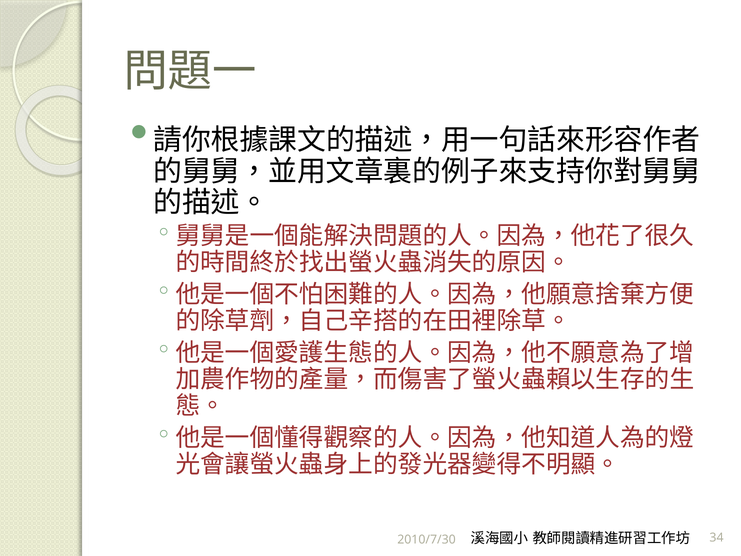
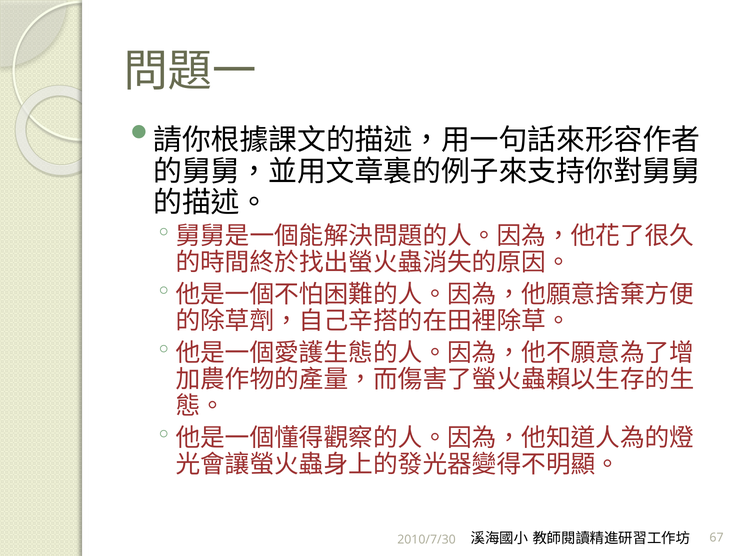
34: 34 -> 67 (717, 537)
